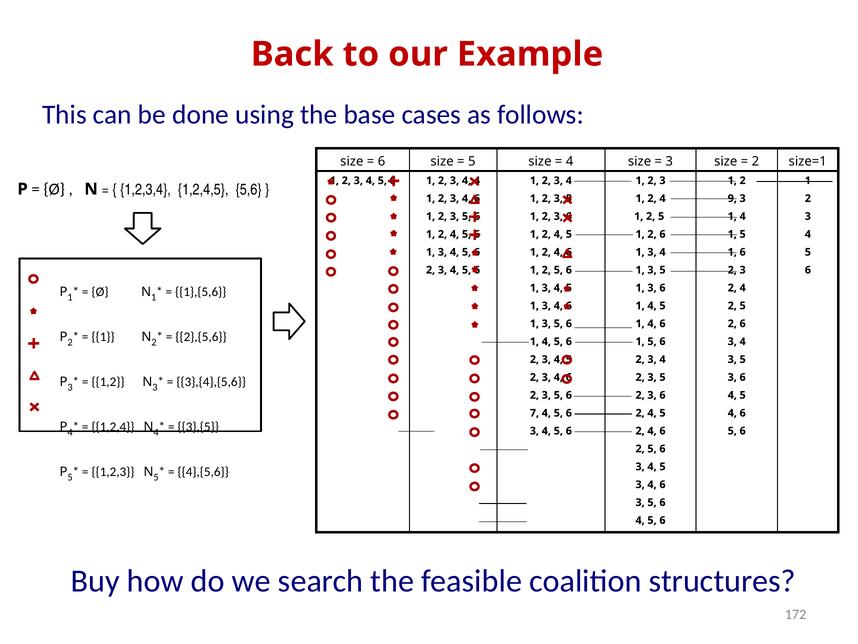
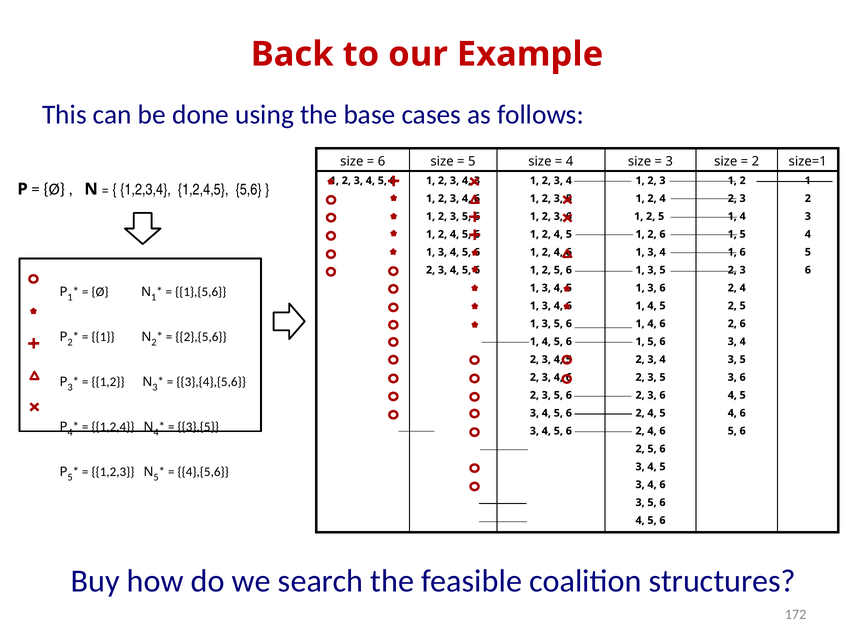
2 3 4 4: 4 -> 3 (477, 180)
9: 9 -> 2 (732, 198)
7: 7 -> 3 (534, 413)
